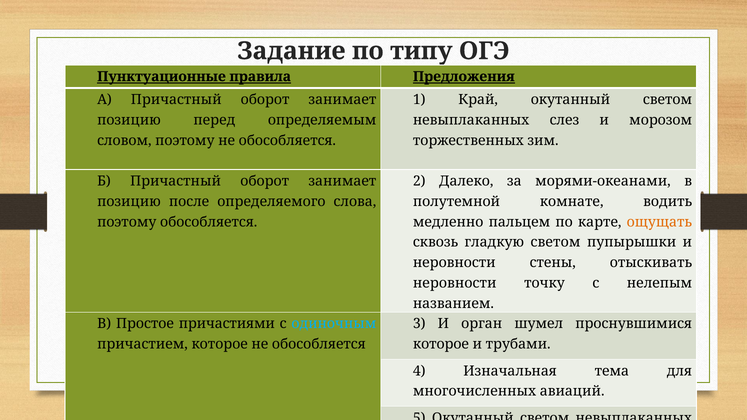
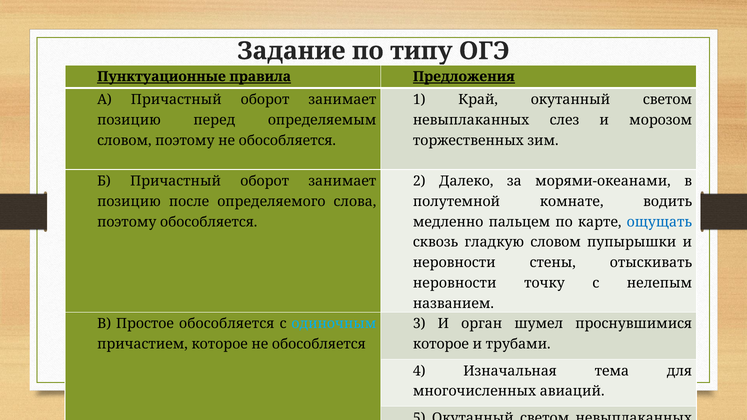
ощущать colour: orange -> blue (659, 222)
гладкую светом: светом -> словом (556, 242)
Простое причастиями: причастиями -> обособляется (227, 324)
